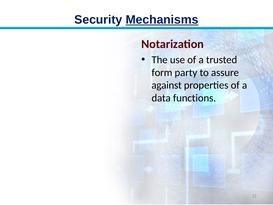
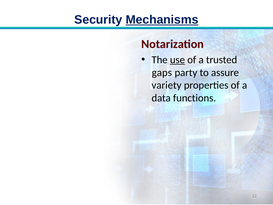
use underline: none -> present (177, 60)
form: form -> gaps (162, 72)
against: against -> variety (167, 85)
